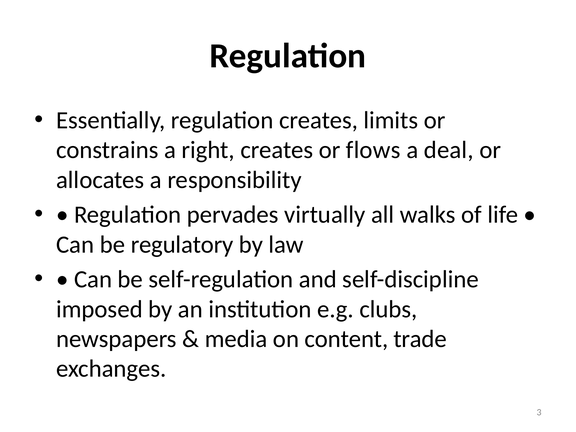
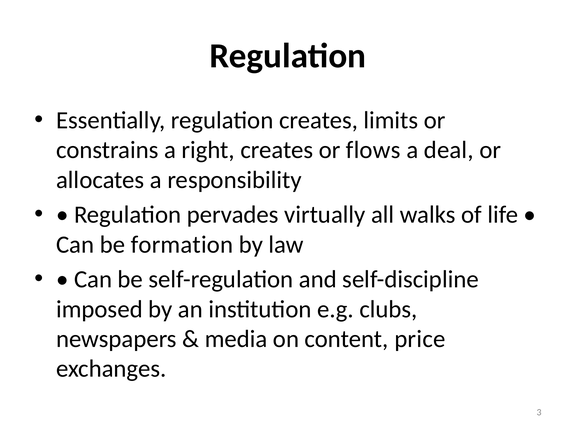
regulatory: regulatory -> formation (182, 245)
trade: trade -> price (420, 339)
